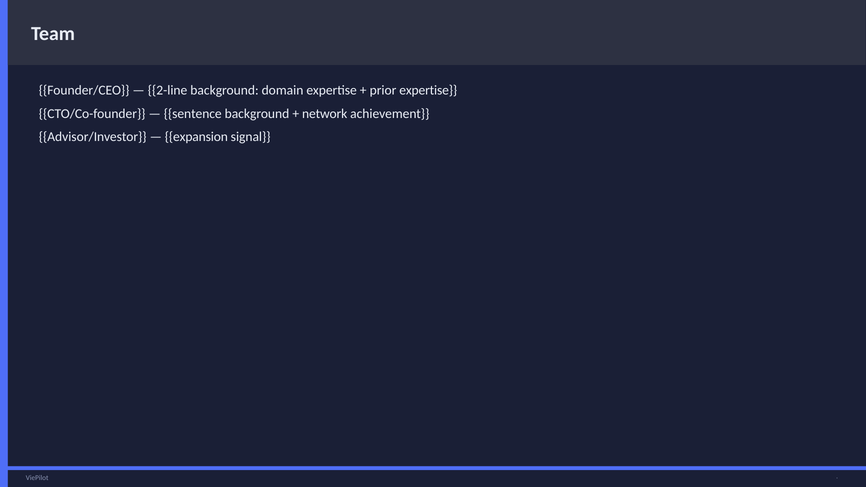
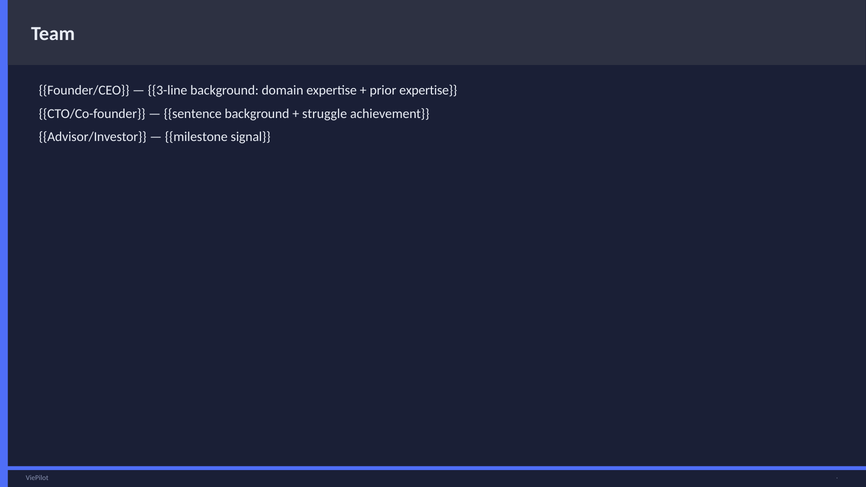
2-line: 2-line -> 3-line (168, 90)
network: network -> struggle (325, 114)
expansion: expansion -> milestone (196, 137)
